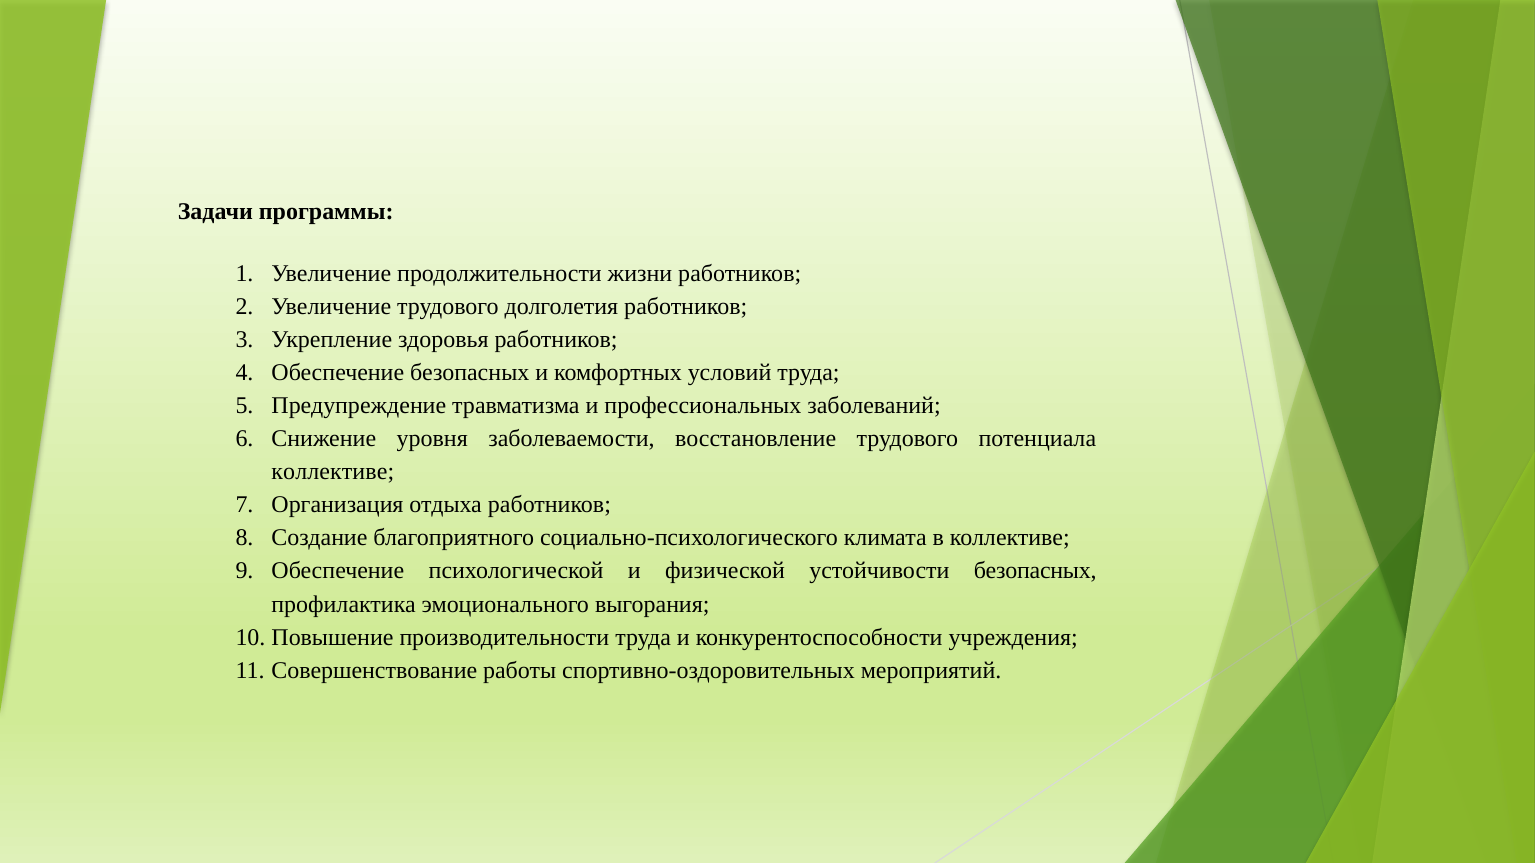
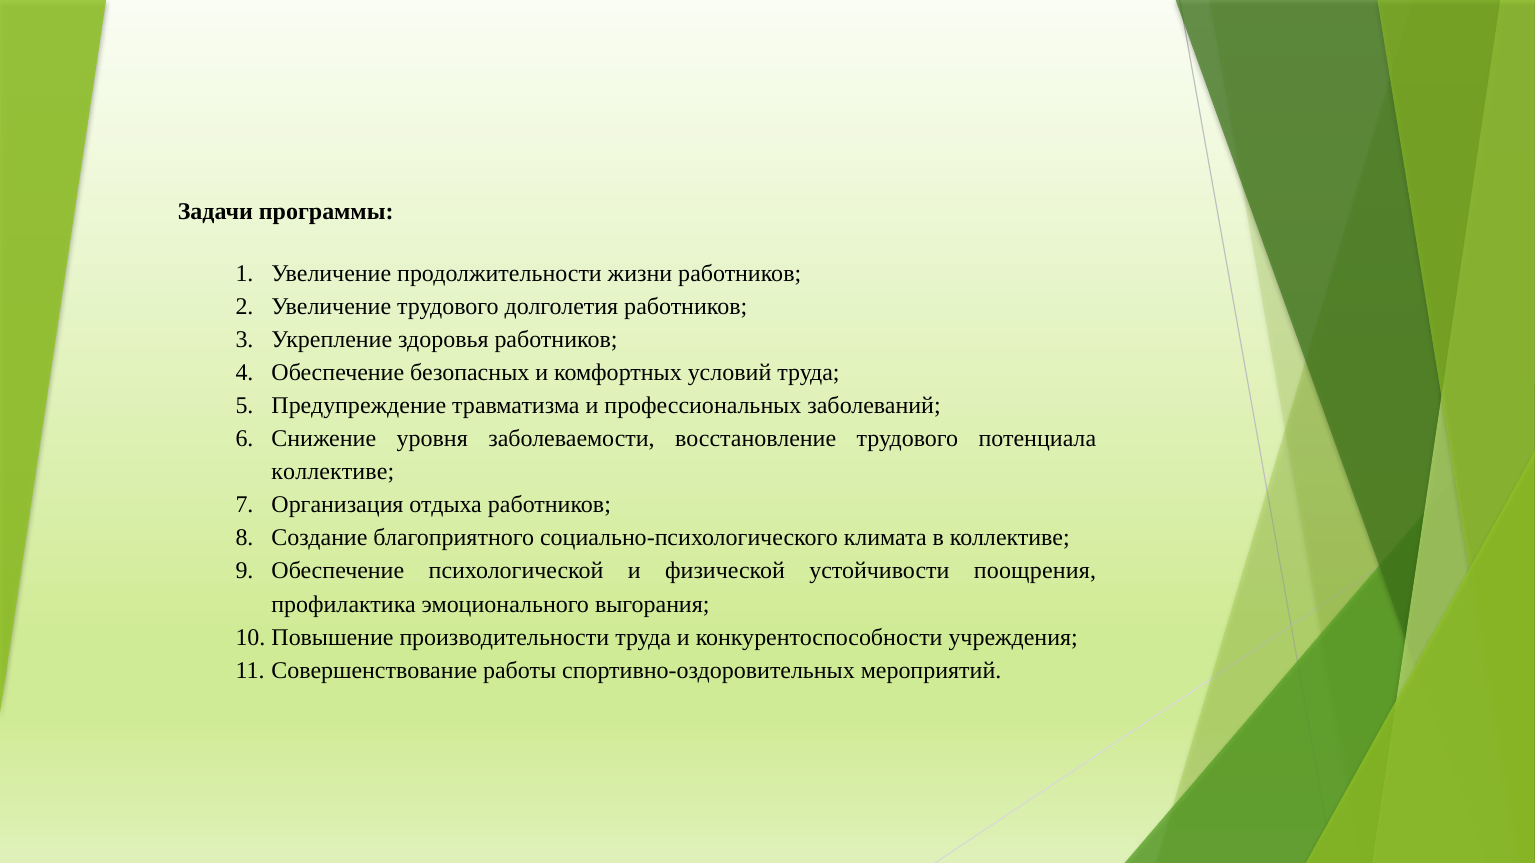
устойчивости безопасных: безопасных -> поощрения (1035, 571)
